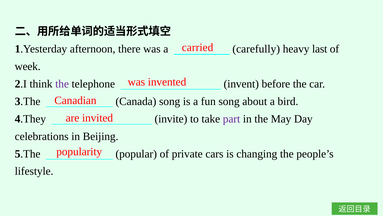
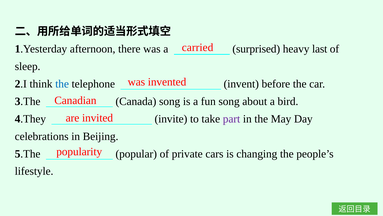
carefully: carefully -> surprised (256, 49)
week: week -> sleep (28, 66)
the colour: purple -> blue (62, 84)
